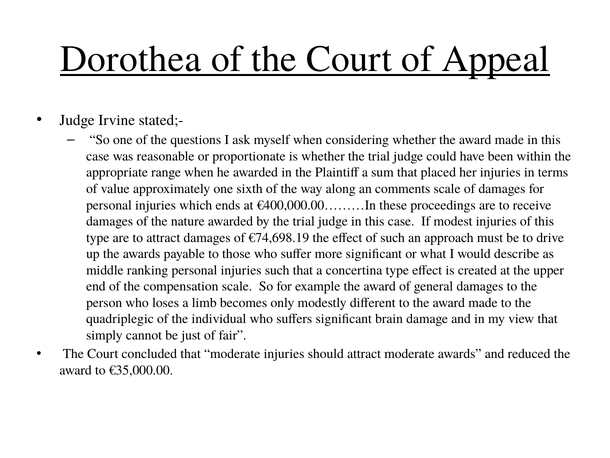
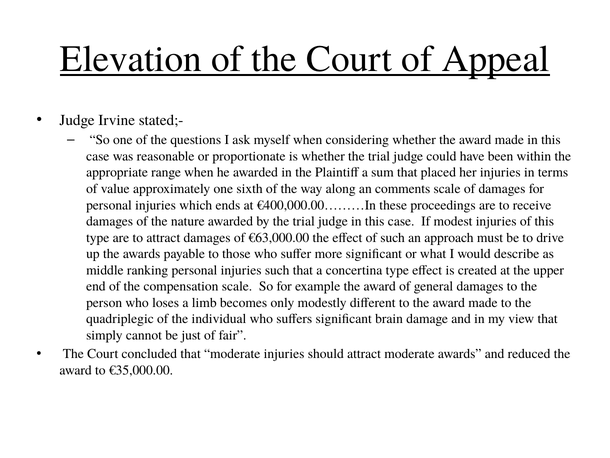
Dorothea: Dorothea -> Elevation (131, 59)
€74,698.19: €74,698.19 -> €63,000.00 (279, 237)
